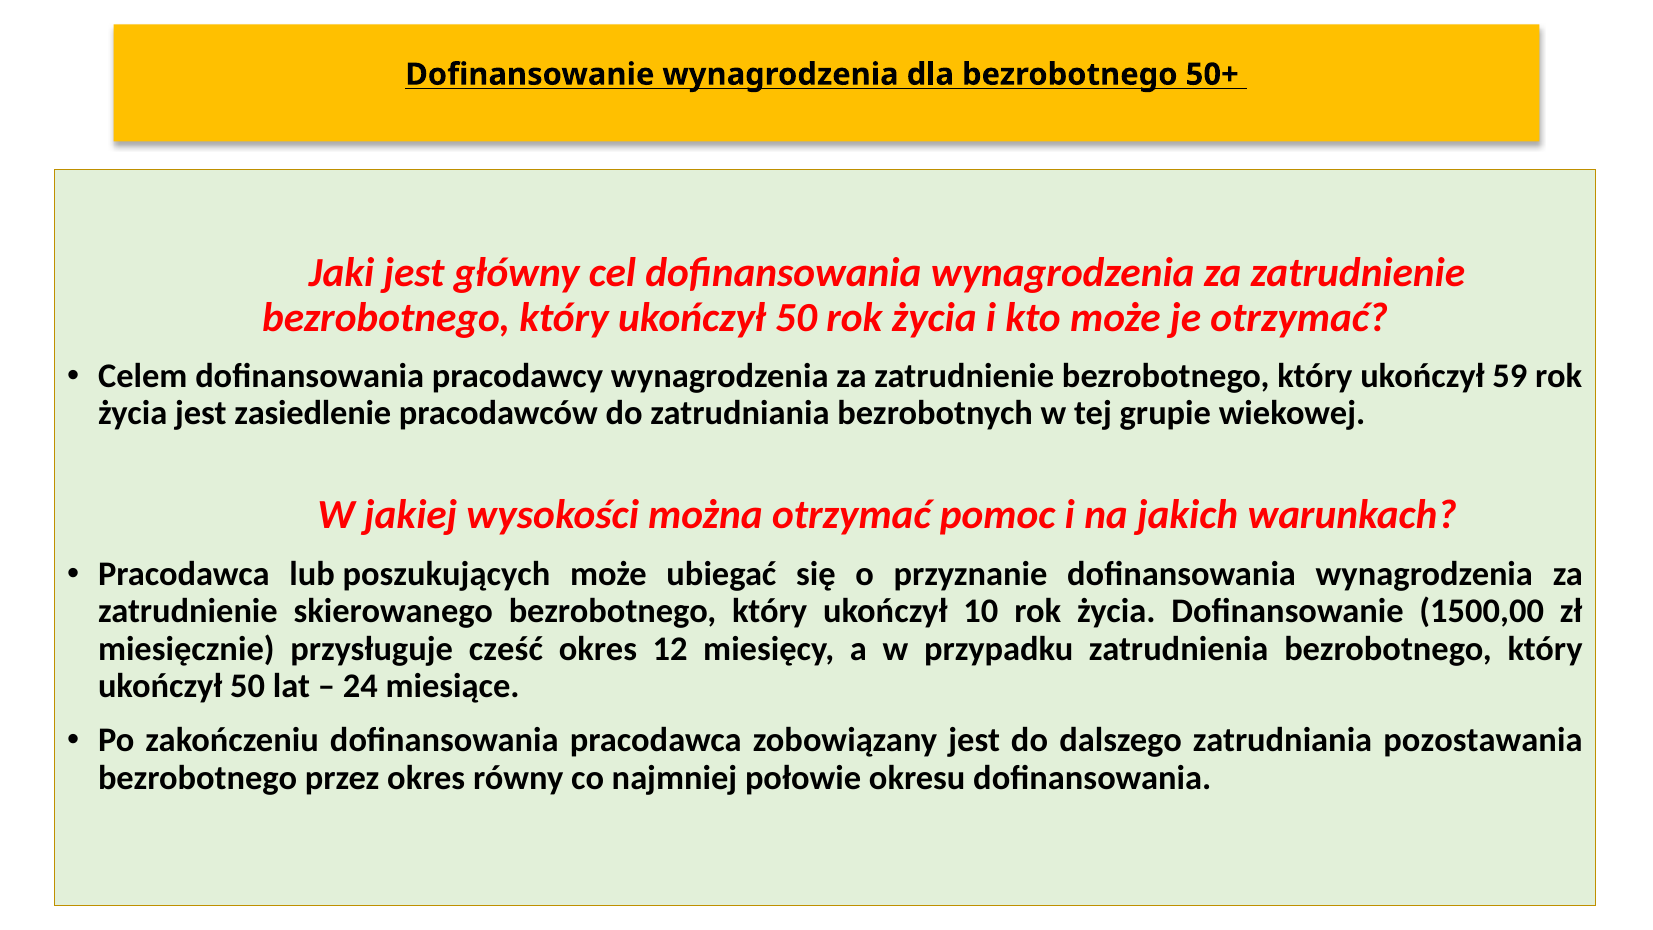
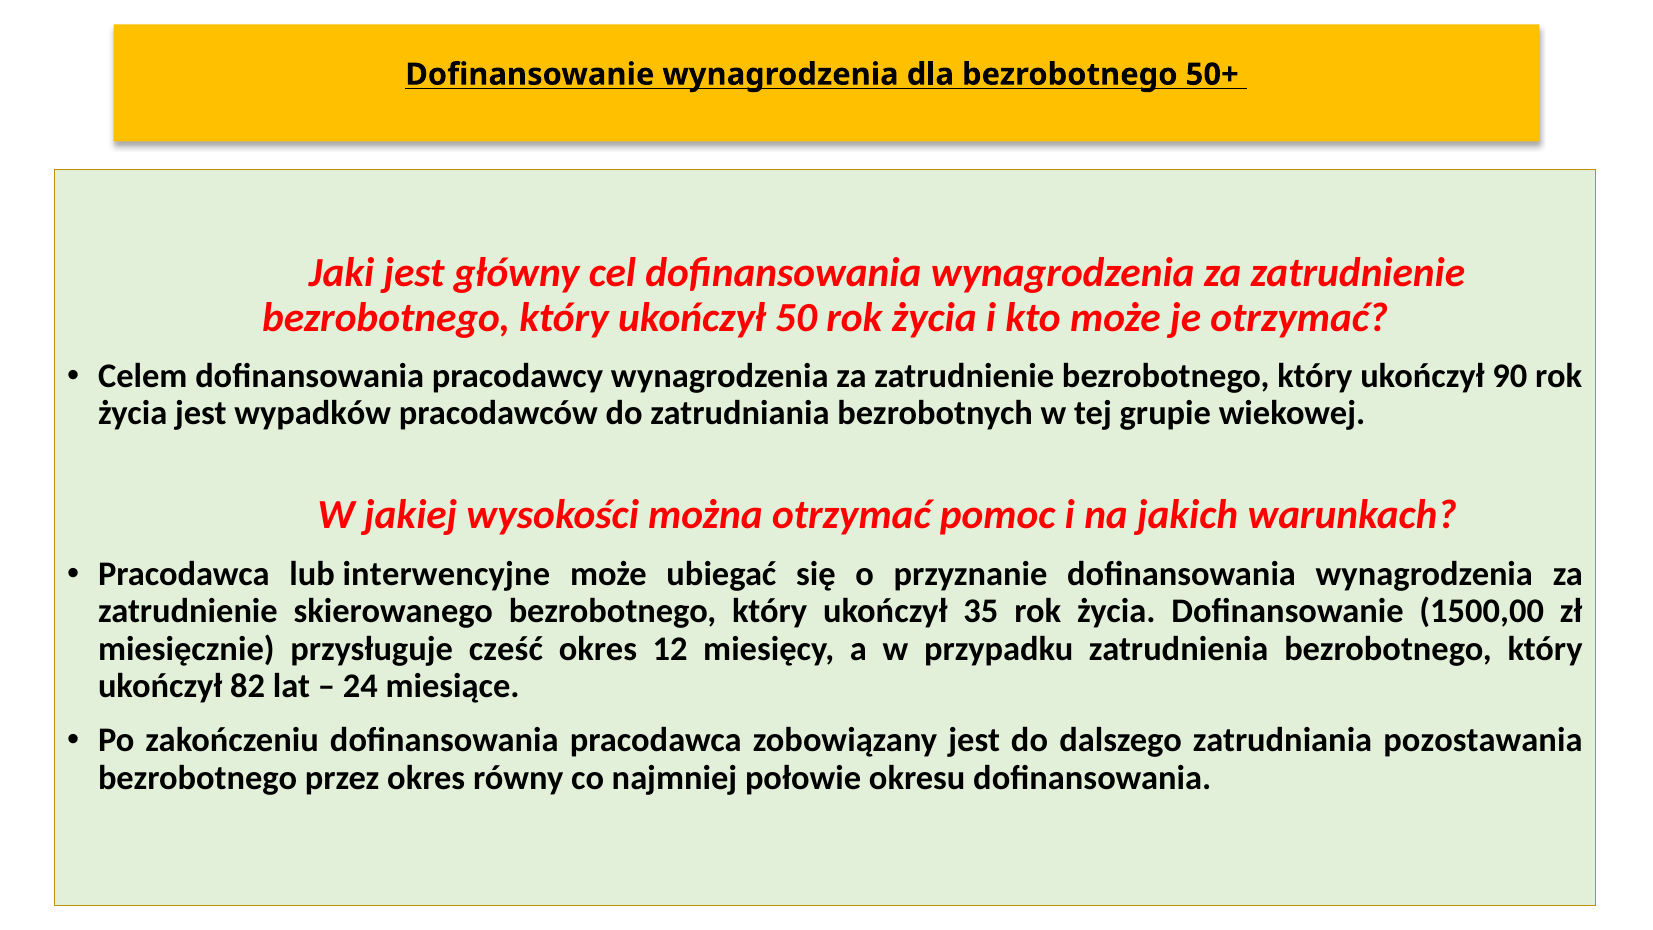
59: 59 -> 90 (1510, 376)
zasiedlenie: zasiedlenie -> wypadków (313, 413)
poszukujących: poszukujących -> interwencyjne (446, 574)
10: 10 -> 35 (981, 611)
50: 50 -> 82 (248, 686)
